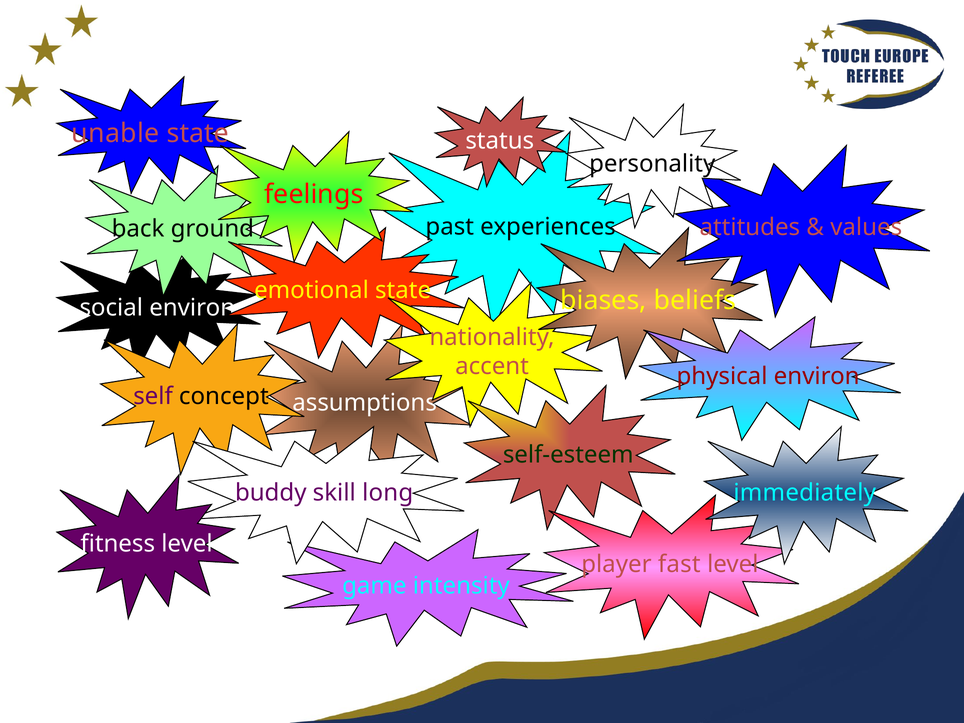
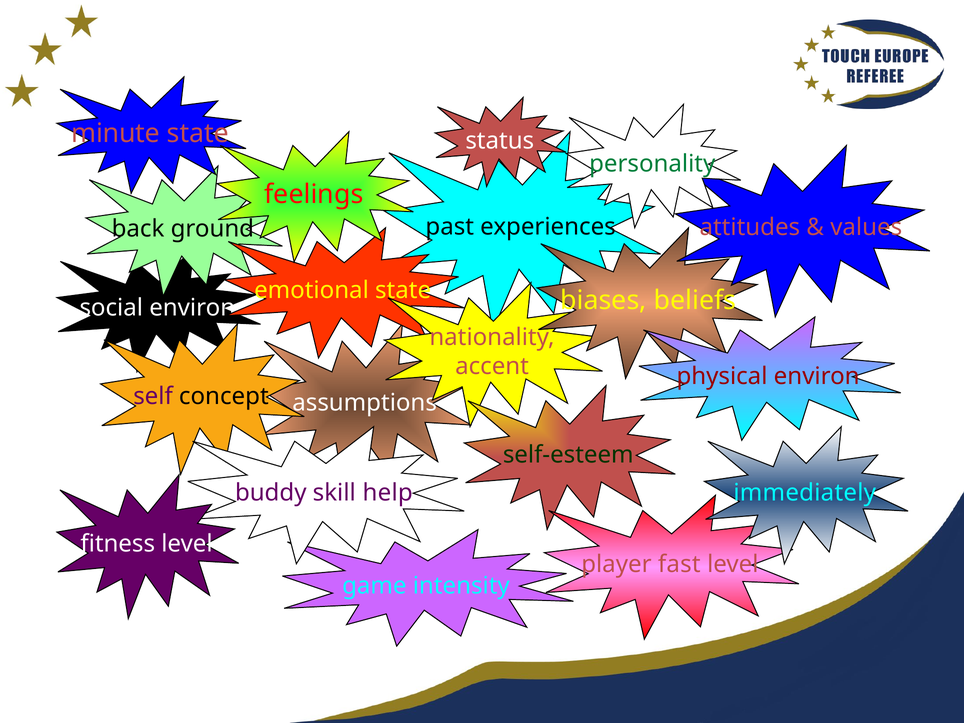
unable: unable -> minute (116, 133)
personality colour: black -> green (652, 164)
long: long -> help (388, 493)
